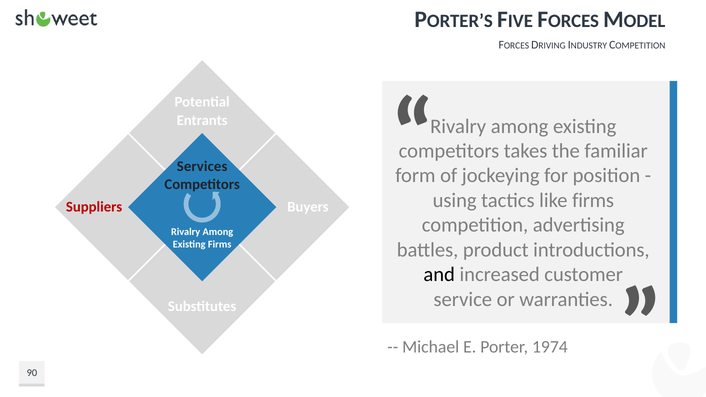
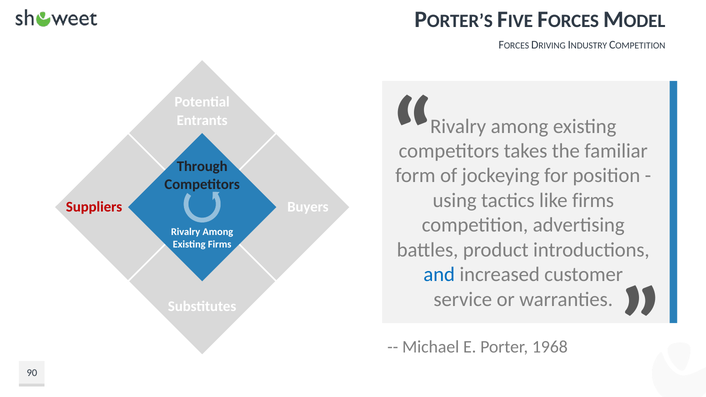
Services: Services -> Through (202, 167)
and colour: black -> blue (439, 275)
1974: 1974 -> 1968 (550, 347)
